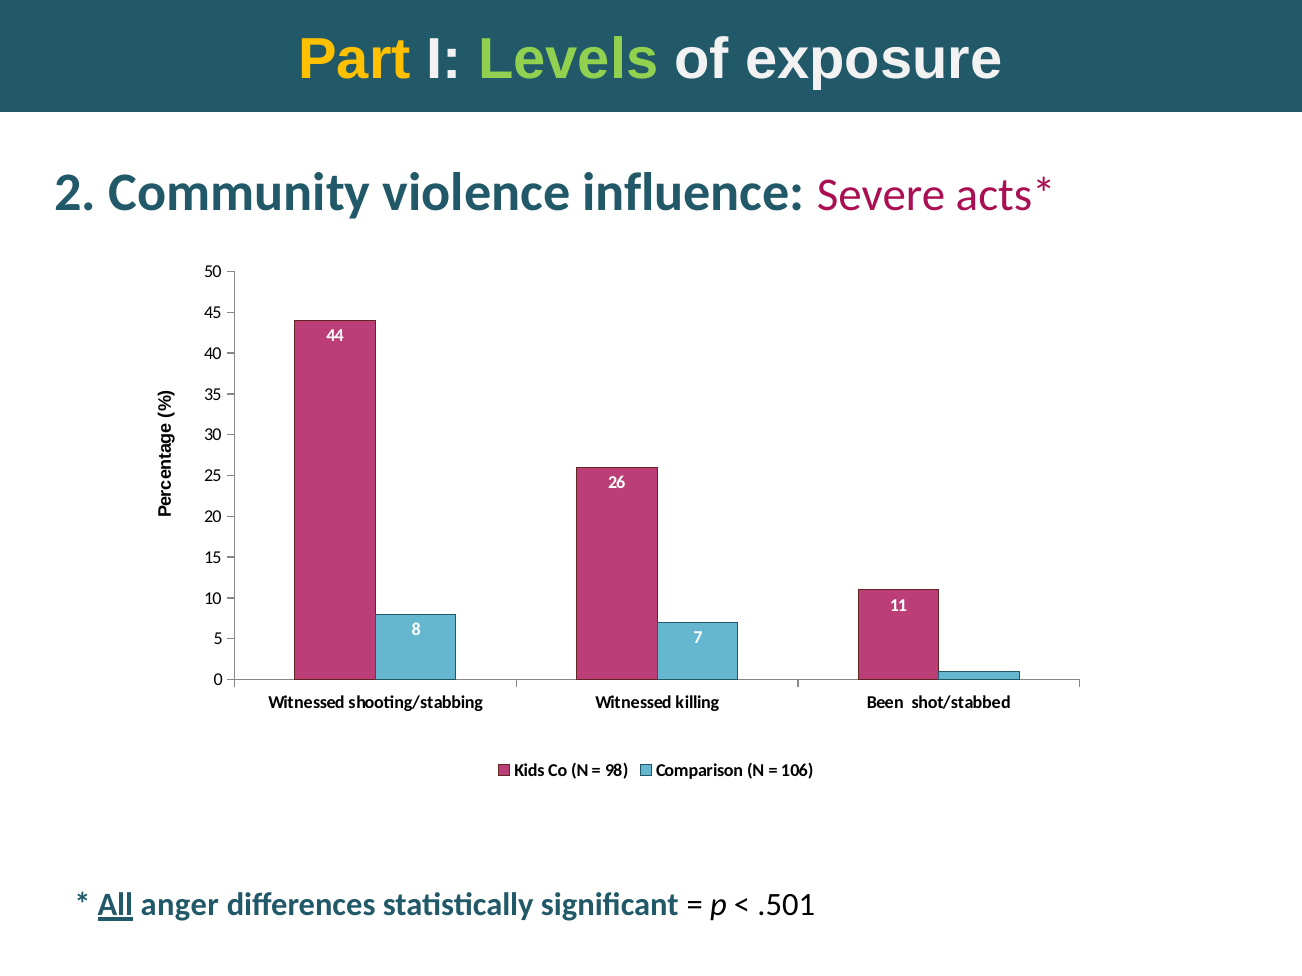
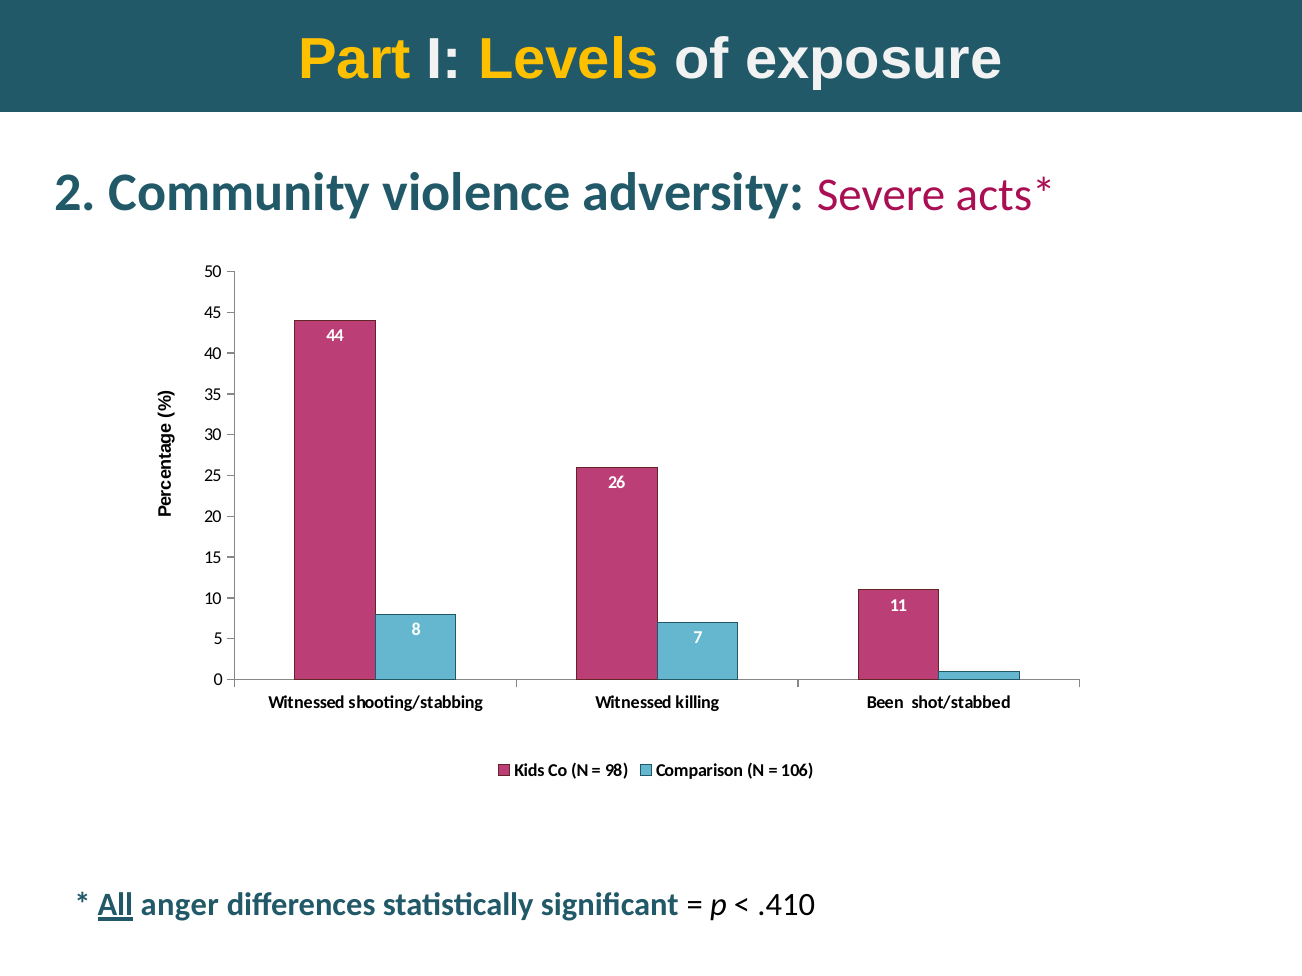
Levels colour: light green -> yellow (568, 60)
influence: influence -> adversity (694, 193)
.501: .501 -> .410 (786, 905)
